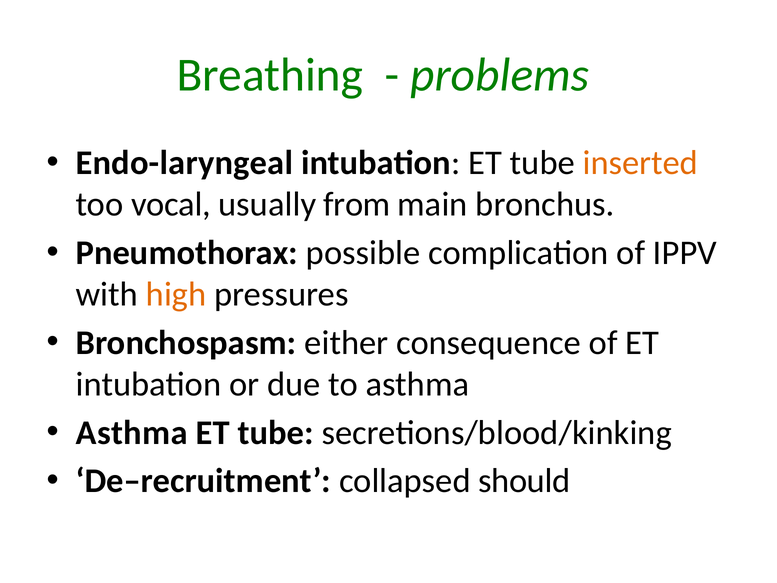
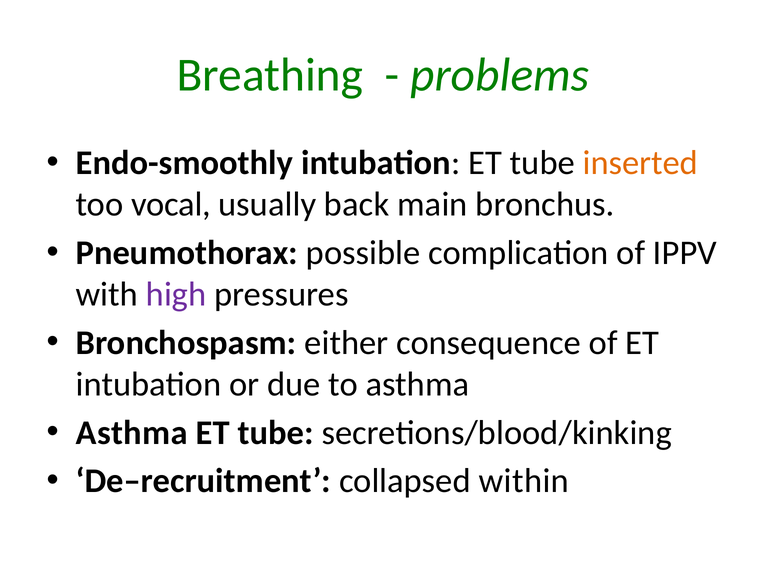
Endo-laryngeal: Endo-laryngeal -> Endo-smoothly (185, 163)
from: from -> back (357, 204)
high colour: orange -> purple (176, 294)
should: should -> within (524, 481)
